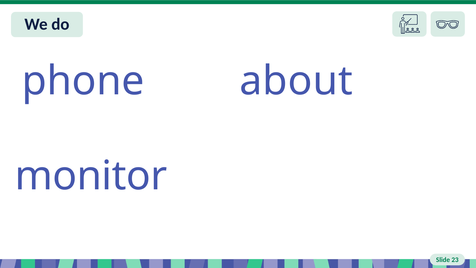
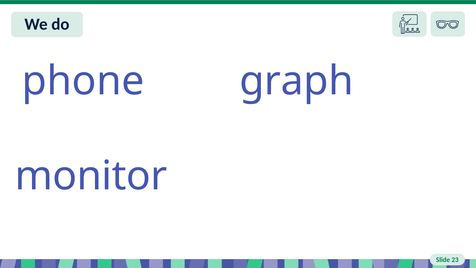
about: about -> graph (296, 81)
